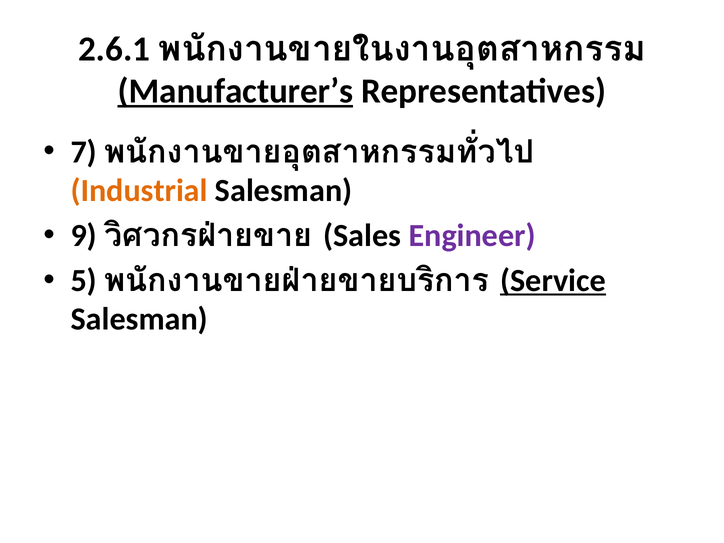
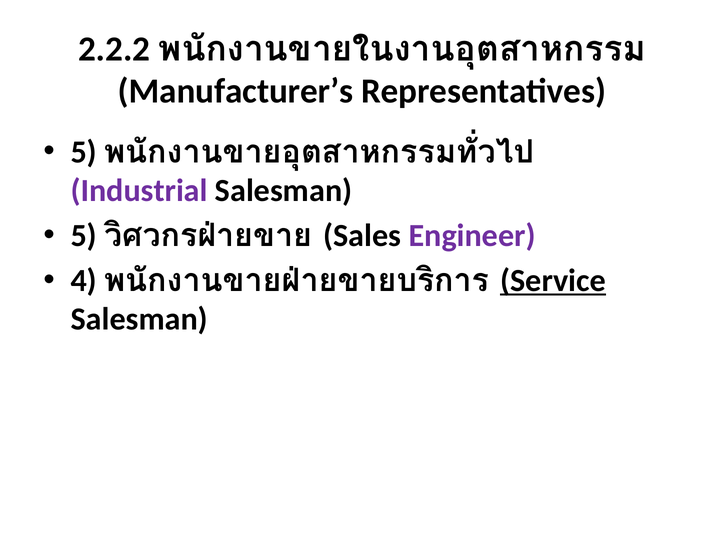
2.6.1: 2.6.1 -> 2.2.2 (114, 49)
Manufacturer’s underline: present -> none (236, 91)
7: 7 -> 5 (84, 152)
Industrial colour: orange -> purple (139, 191)
9: 9 -> 5 (84, 236)
5: 5 -> 4 (84, 281)
